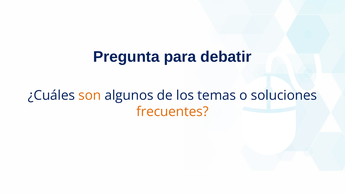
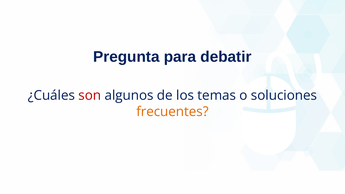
son colour: orange -> red (90, 96)
